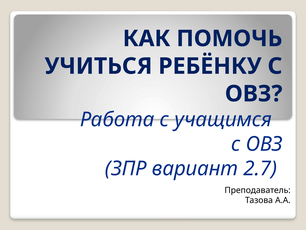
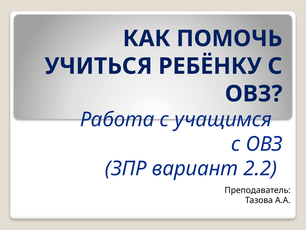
2.7: 2.7 -> 2.2 (260, 168)
